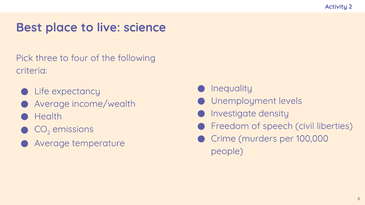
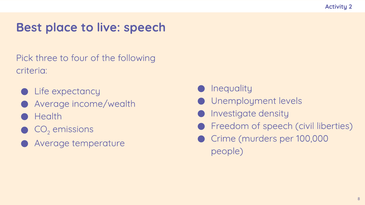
live science: science -> speech (145, 28)
